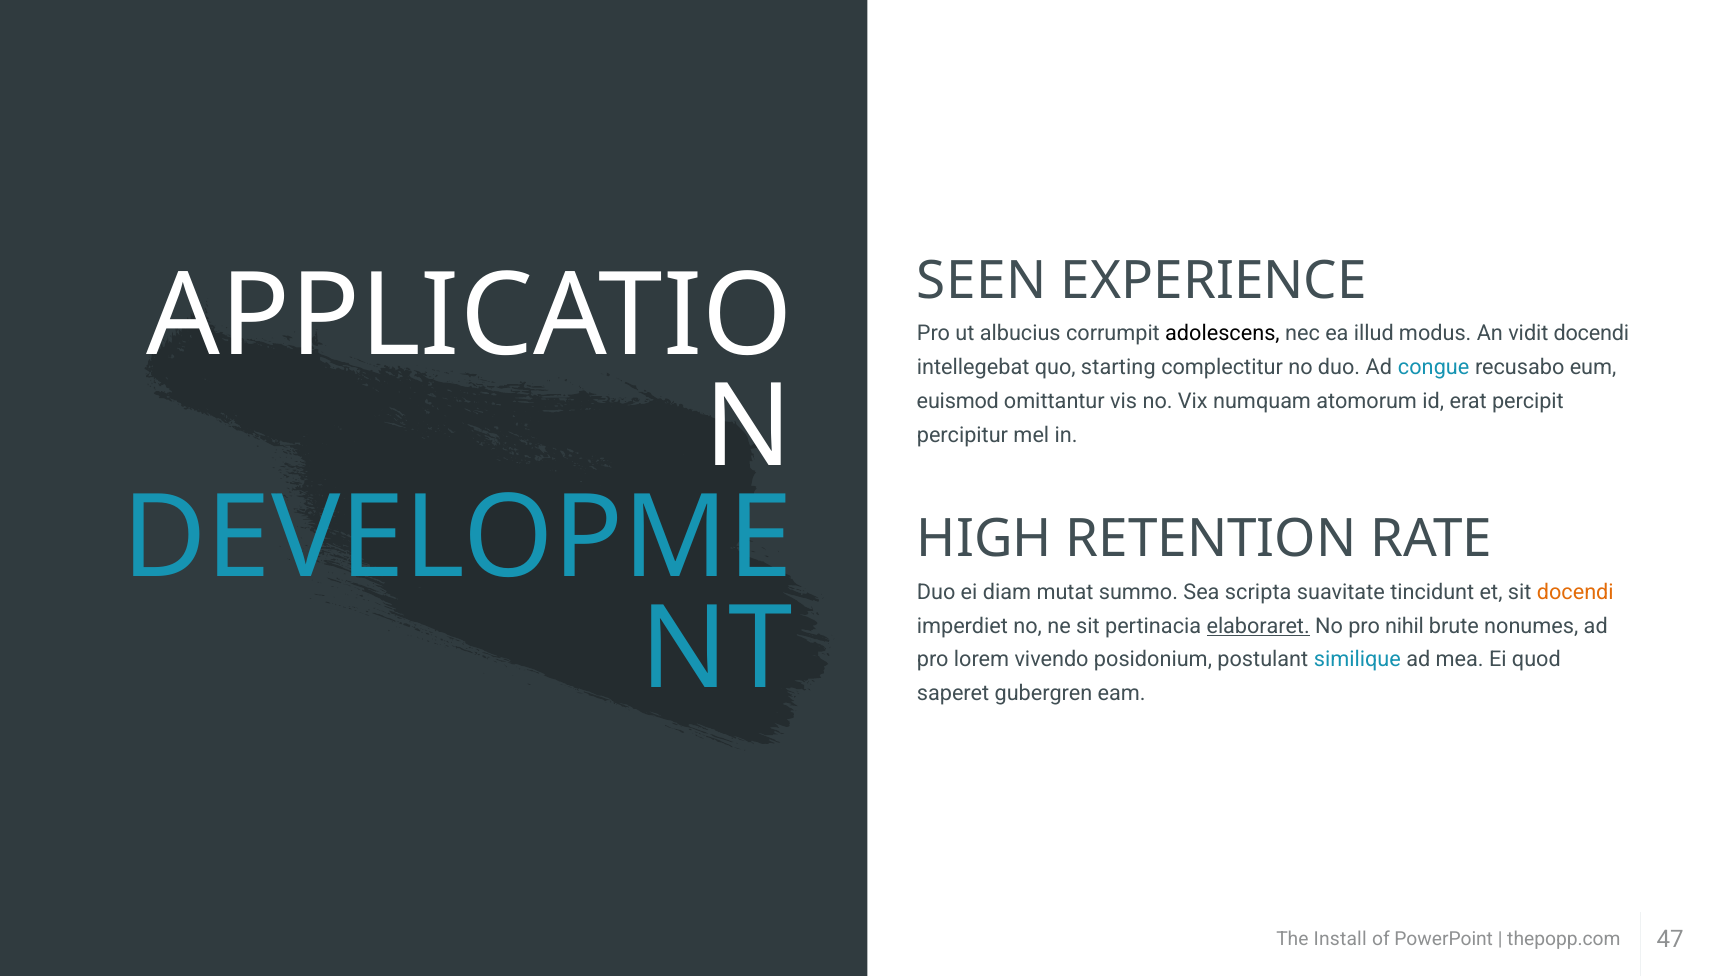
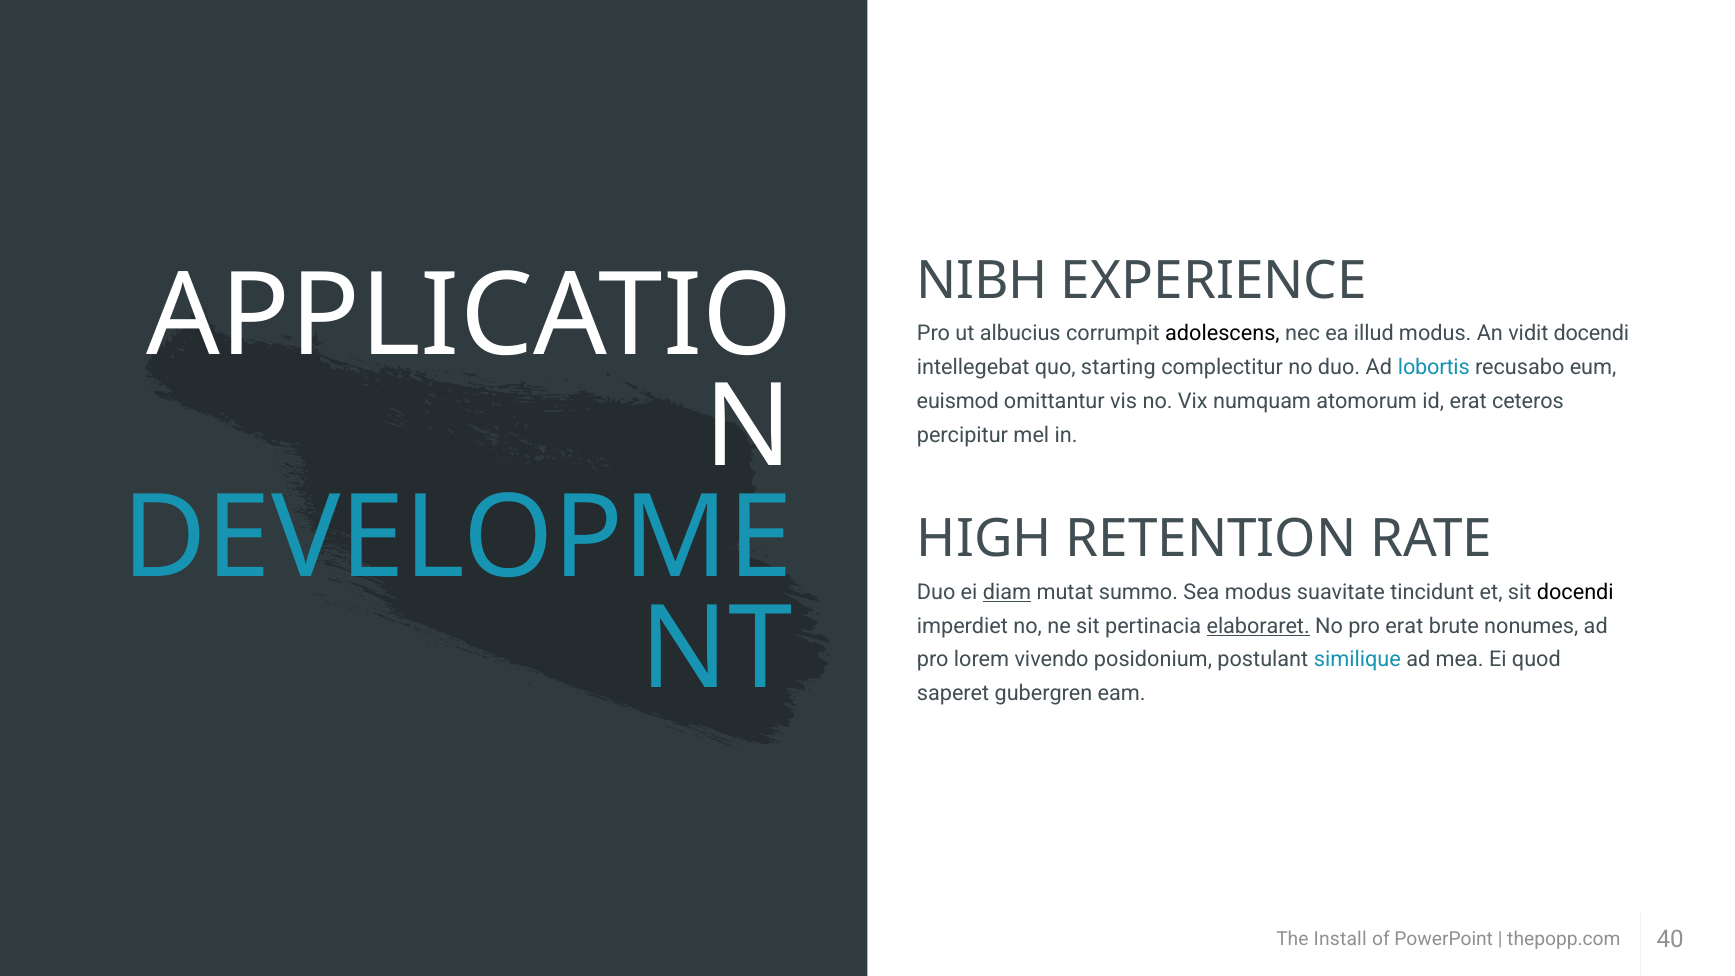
SEEN: SEEN -> NIBH (982, 281)
congue: congue -> lobortis (1434, 367)
percipit: percipit -> ceteros (1528, 401)
diam underline: none -> present (1007, 592)
Sea scripta: scripta -> modus (1258, 592)
docendi colour: orange -> black (1575, 592)
pro nihil: nihil -> erat (1404, 626)
47: 47 -> 40 (1670, 939)
